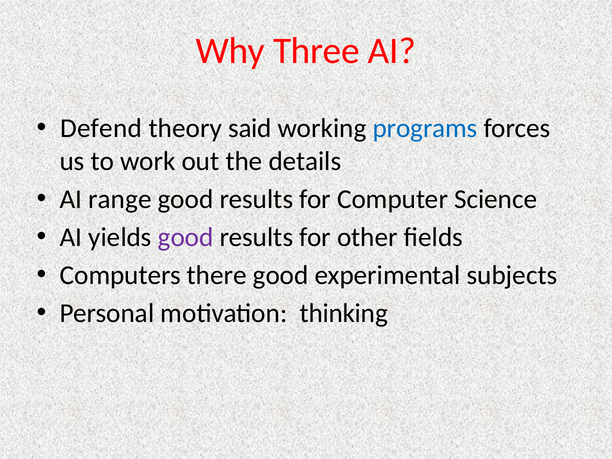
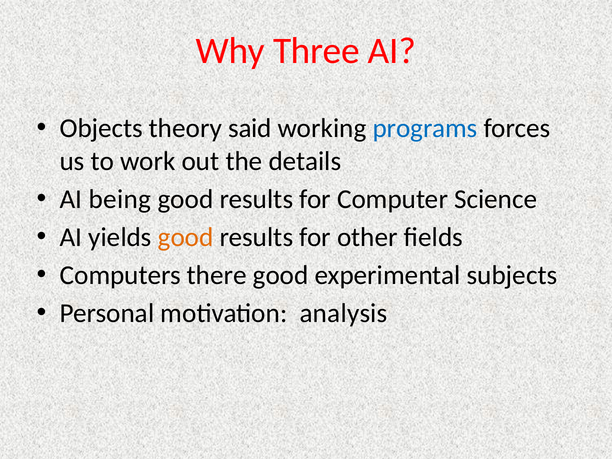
Defend: Defend -> Objects (101, 128)
range: range -> being (120, 199)
good colour: purple -> orange (186, 237)
thinking: thinking -> analysis (344, 313)
